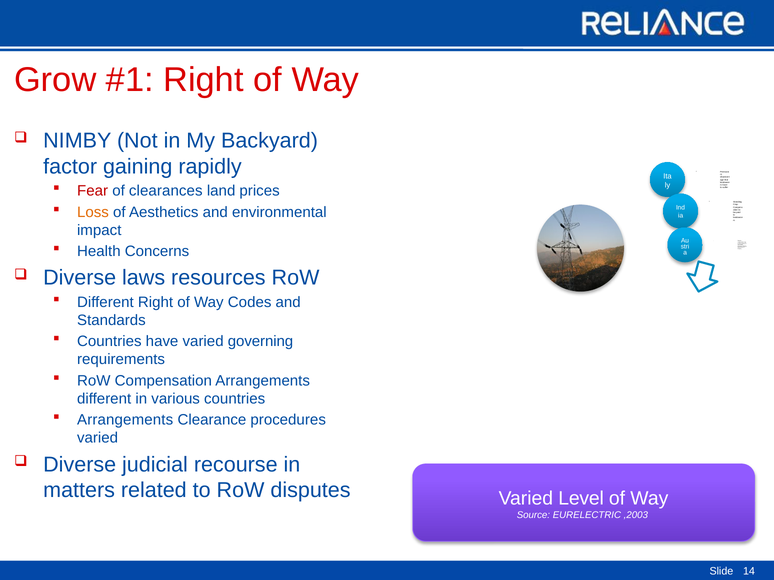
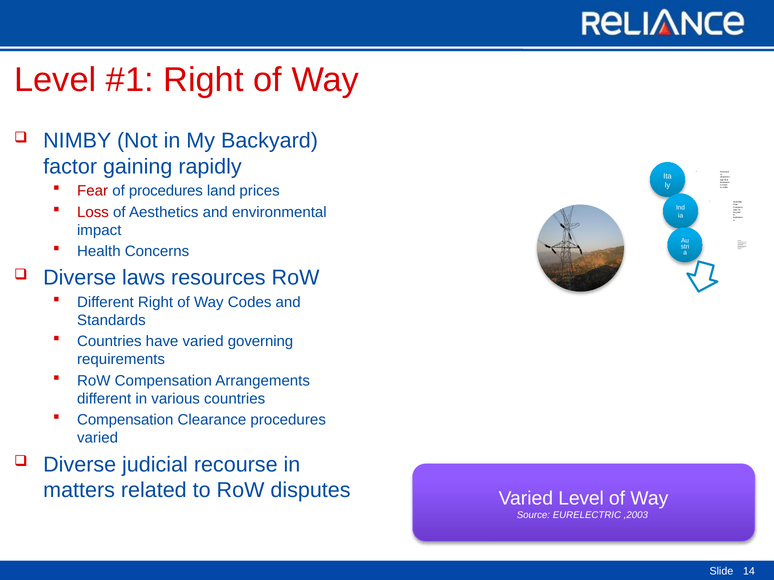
Grow: Grow -> Level (55, 80)
of clearances: clearances -> procedures (166, 191)
Loss colour: orange -> red (93, 212)
Arrangements: Arrangements -> Compensation (125, 420)
